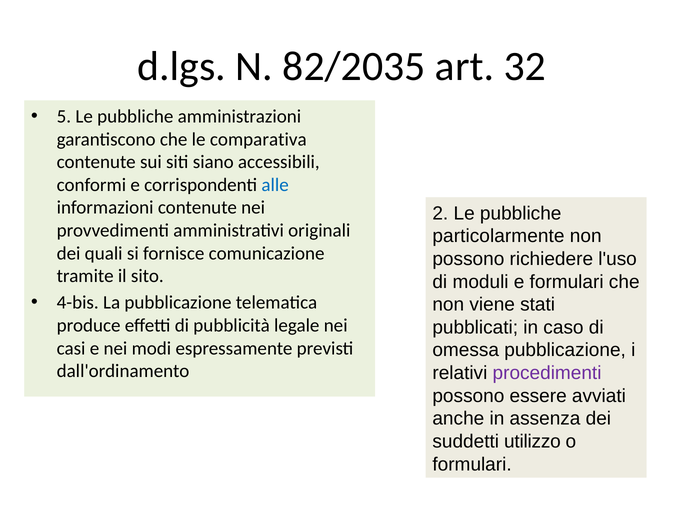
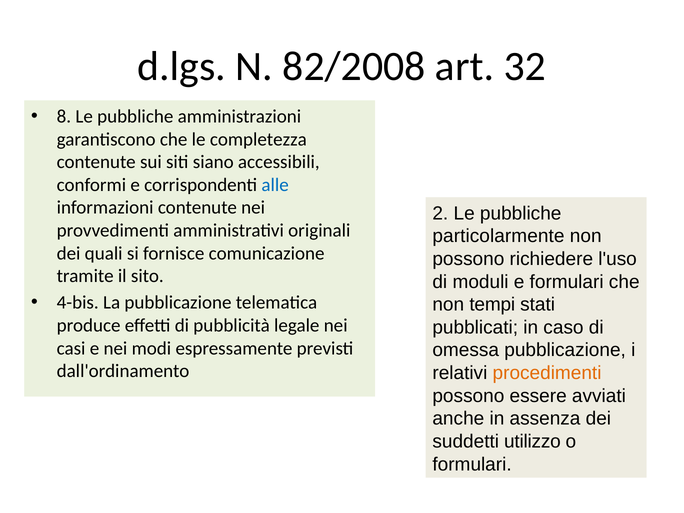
82/2035: 82/2035 -> 82/2008 (354, 66)
5: 5 -> 8 (64, 116)
comparativa: comparativa -> completezza (258, 139)
viene: viene -> tempi (492, 305)
procedimenti colour: purple -> orange (547, 373)
